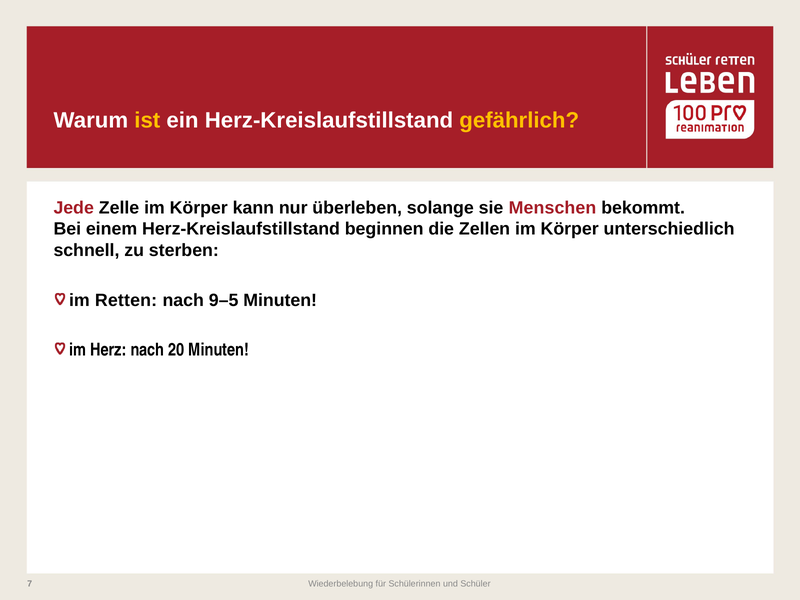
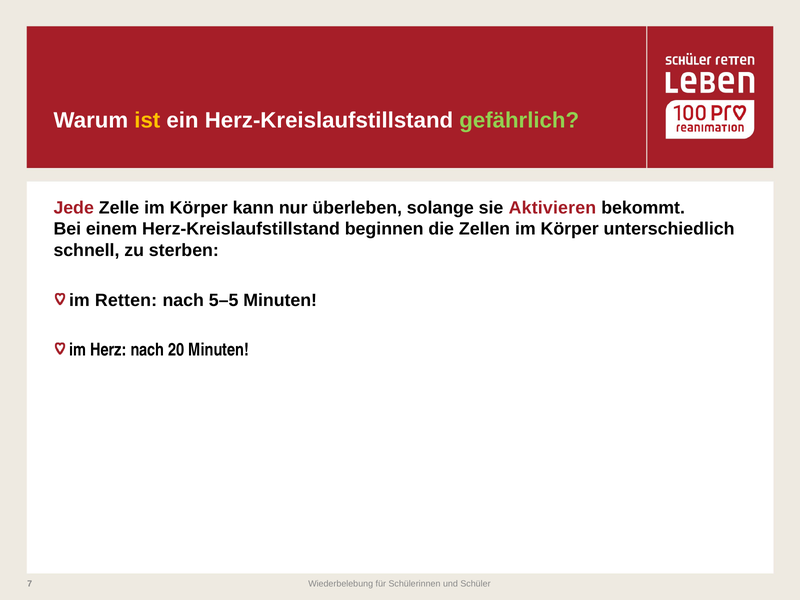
gefährlich colour: yellow -> light green (519, 121)
Menschen: Menschen -> Aktivieren (552, 208)
9–5: 9–5 -> 5–5 (224, 300)
